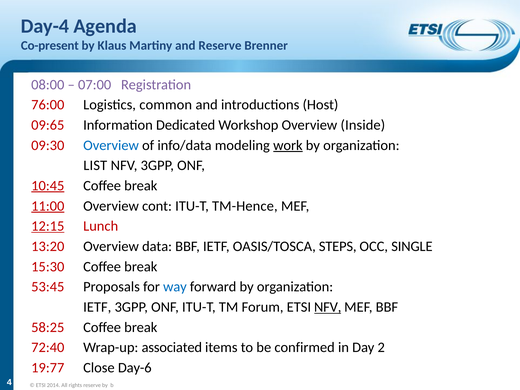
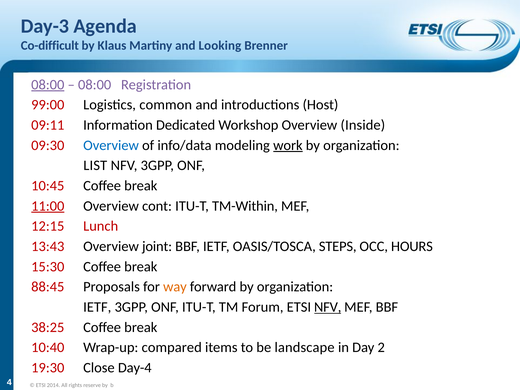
Day-4: Day-4 -> Day-3 (45, 26)
Co-present: Co-present -> Co-difficult (50, 46)
and Reserve: Reserve -> Looking (220, 46)
08:00 underline: none -> present (48, 85)
07:00: 07:00 -> 08:00 (95, 85)
76:00: 76:00 -> 99:00 (48, 105)
09:65: 09:65 -> 09:11 (48, 125)
10:45 underline: present -> none (48, 186)
TM-Hence: TM-Hence -> TM-Within (245, 206)
12:15 underline: present -> none (48, 226)
13:20: 13:20 -> 13:43 (48, 246)
data: data -> joint (157, 246)
SINGLE: SINGLE -> HOURS (412, 246)
53:45: 53:45 -> 88:45 (48, 287)
way colour: blue -> orange (175, 287)
58:25: 58:25 -> 38:25 (48, 327)
72:40: 72:40 -> 10:40 (48, 348)
associated: associated -> compared (172, 348)
confirmed: confirmed -> landscape (305, 348)
19:77: 19:77 -> 19:30 (48, 368)
Day-6: Day-6 -> Day-4 (135, 368)
